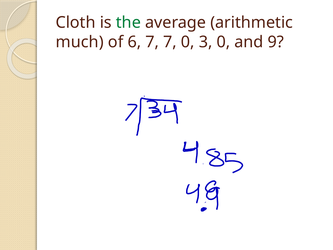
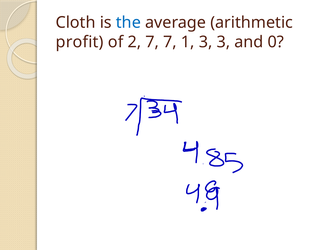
the colour: green -> blue (128, 22)
much: much -> profit (80, 42)
6: 6 -> 2 (134, 42)
7 0: 0 -> 1 (188, 42)
3 0: 0 -> 3 (223, 42)
9: 9 -> 0 (276, 42)
